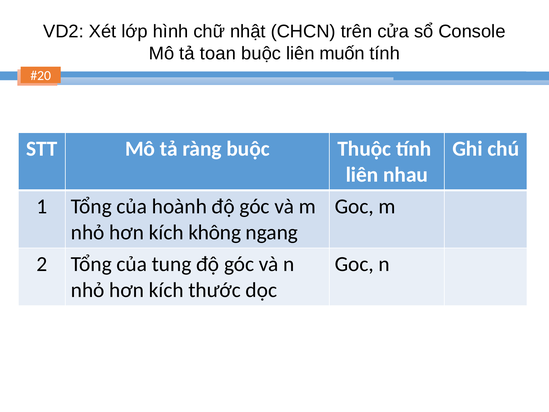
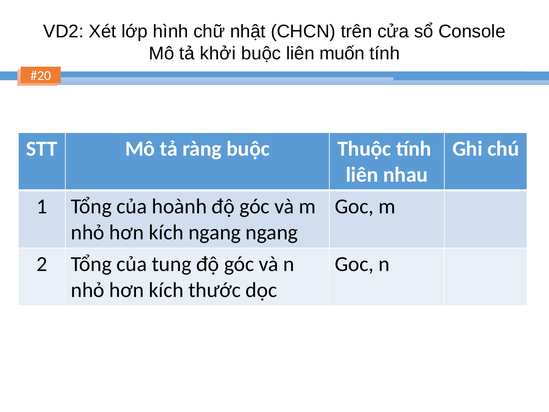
toan: toan -> khởi (218, 53)
kích không: không -> ngang (215, 232)
